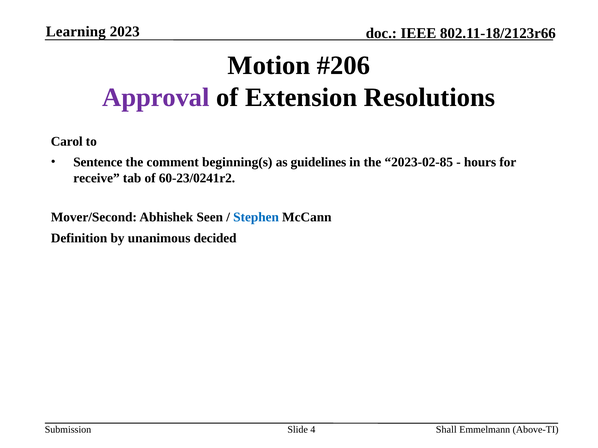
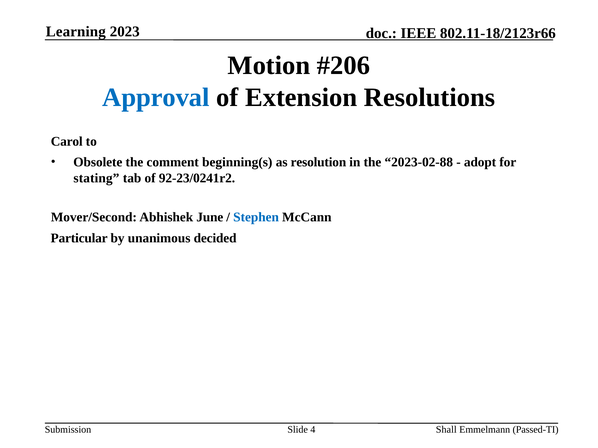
Approval colour: purple -> blue (156, 97)
Sentence: Sentence -> Obsolete (98, 162)
guidelines: guidelines -> resolution (318, 162)
2023-02-85: 2023-02-85 -> 2023-02-88 (419, 162)
hours: hours -> adopt (480, 162)
receive: receive -> stating (96, 178)
60-23/0241r2: 60-23/0241r2 -> 92-23/0241r2 (197, 178)
Seen: Seen -> June (210, 217)
Definition: Definition -> Particular (79, 238)
Above-TI: Above-TI -> Passed-TI (536, 430)
